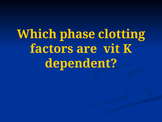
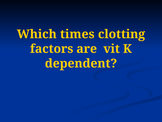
phase: phase -> times (77, 34)
